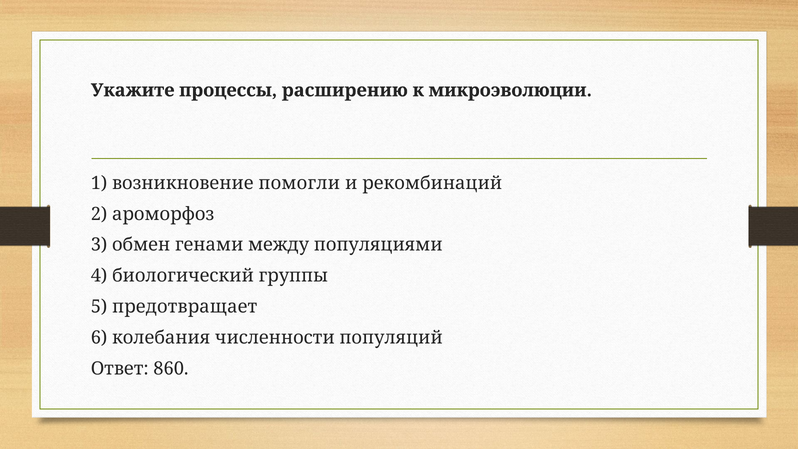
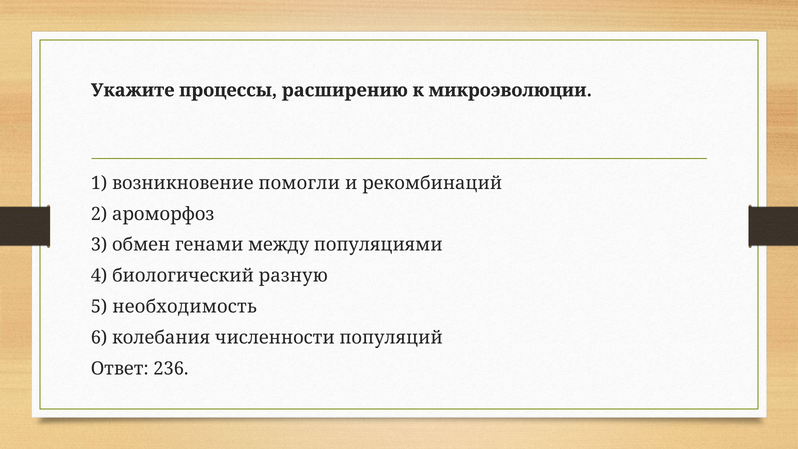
группы: группы -> разную (293, 276)
предотвращает: предотвращает -> необходимость (185, 307)
860: 860 -> 236 (171, 368)
